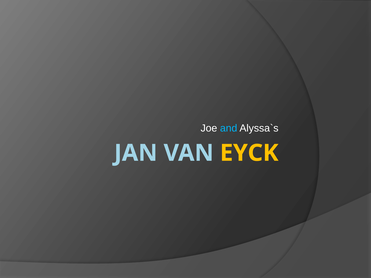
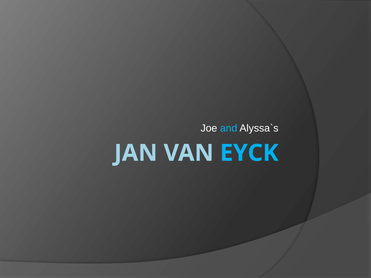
EYCK colour: yellow -> light blue (249, 153)
